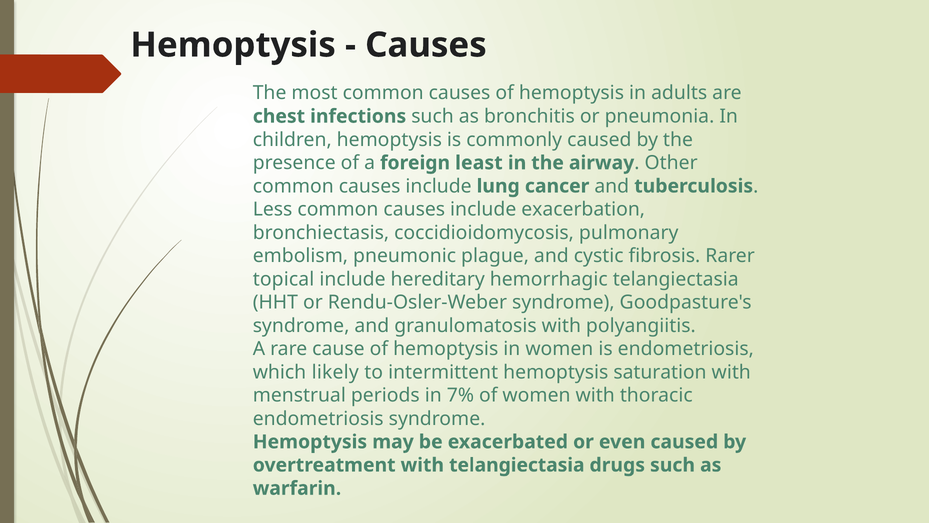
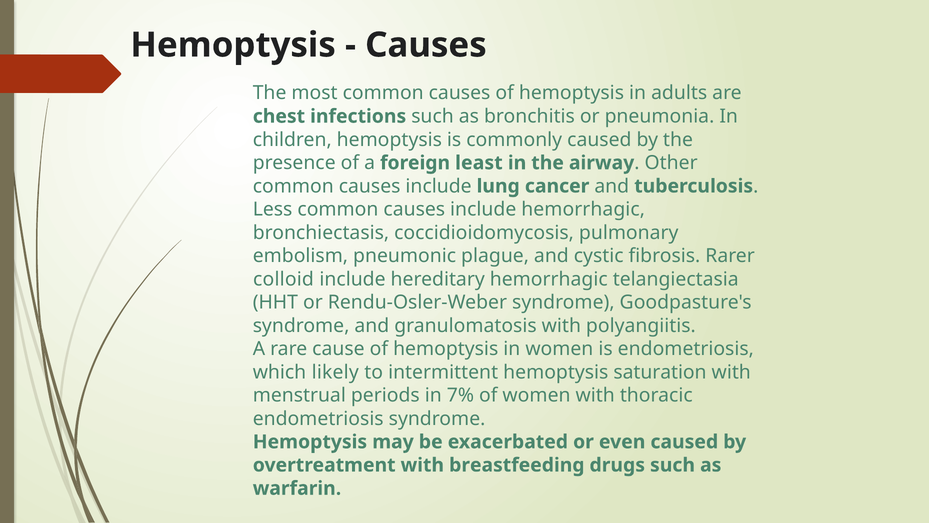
include exacerbation: exacerbation -> hemorrhagic (583, 209)
topical: topical -> colloid (284, 279)
with telangiectasia: telangiectasia -> breastfeeding (517, 465)
